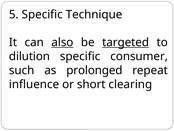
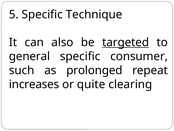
also underline: present -> none (62, 42)
dilution: dilution -> general (29, 56)
influence: influence -> increases (34, 84)
short: short -> quite (91, 84)
